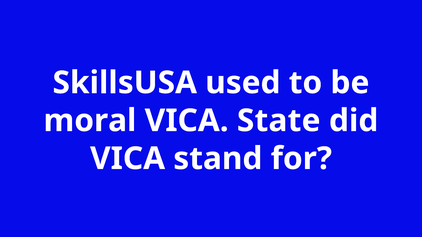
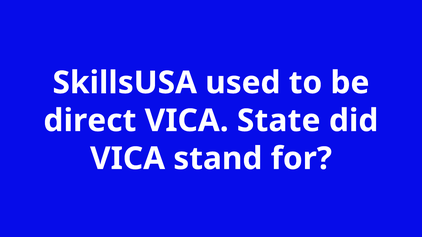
moral: moral -> direct (90, 121)
